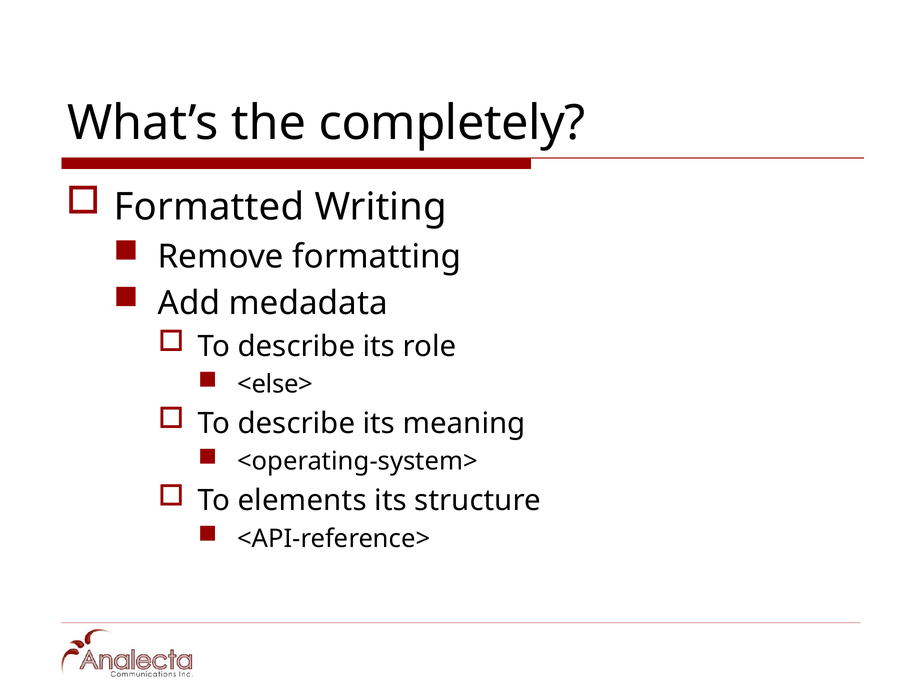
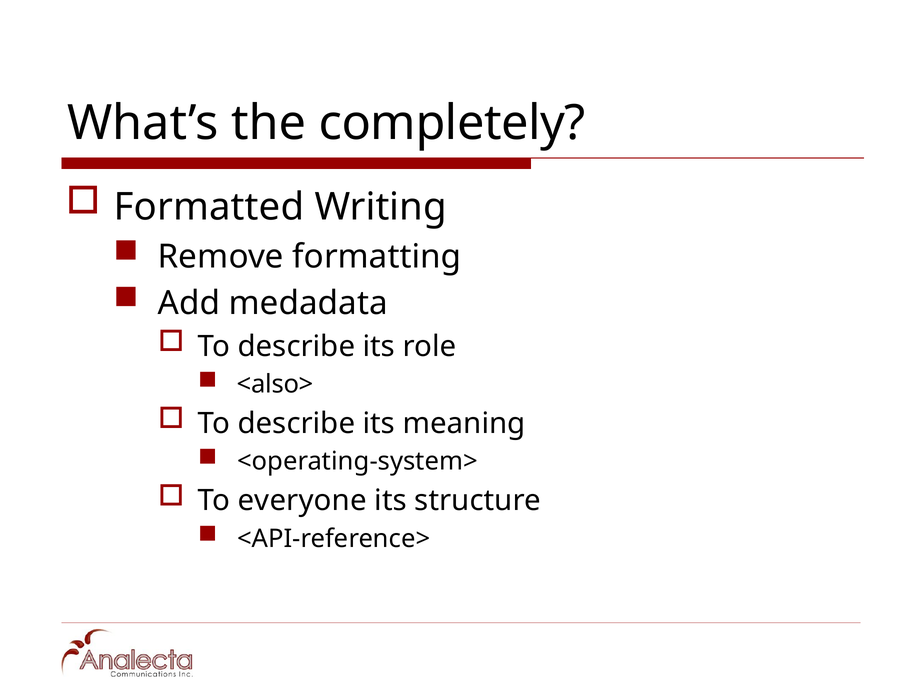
<else>: <else> -> <also> (275, 384)
elements: elements -> everyone (302, 500)
